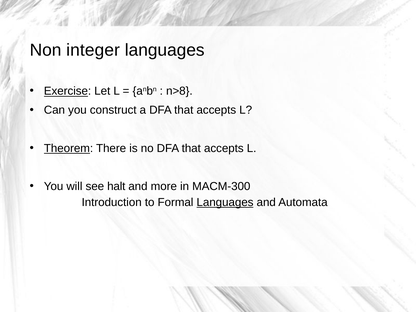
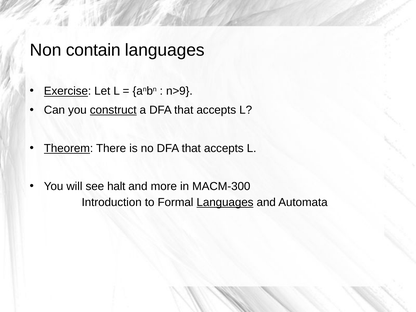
integer: integer -> contain (93, 50)
n>8: n>8 -> n>9 (179, 91)
construct underline: none -> present (113, 110)
